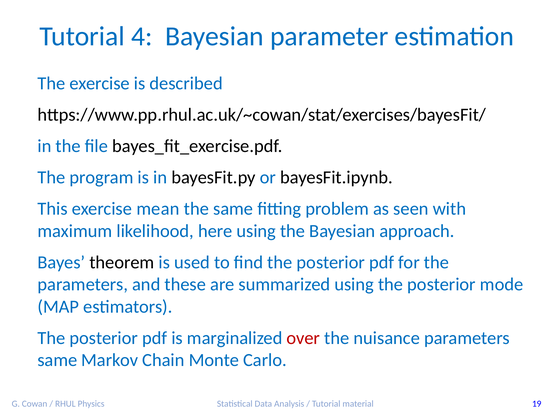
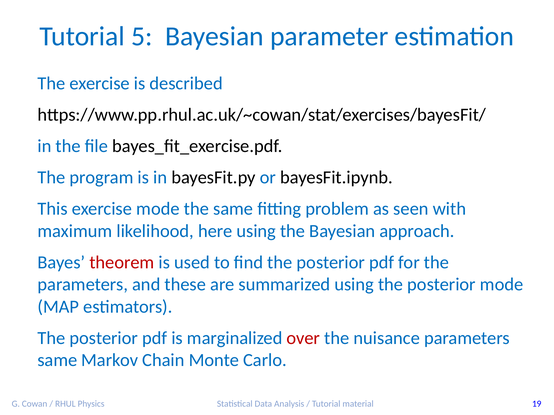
4: 4 -> 5 (142, 37)
exercise mean: mean -> mode (158, 209)
theorem colour: black -> red (122, 263)
